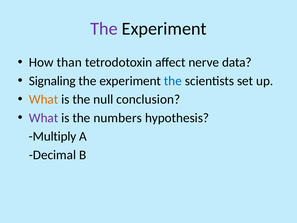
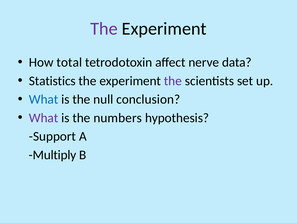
than: than -> total (69, 62)
Signaling: Signaling -> Statistics (52, 81)
the colour: blue -> purple (173, 81)
What colour: orange -> blue (44, 99)
Multiply: Multiply -> Support (52, 136)
Decimal: Decimal -> Multiply (53, 155)
